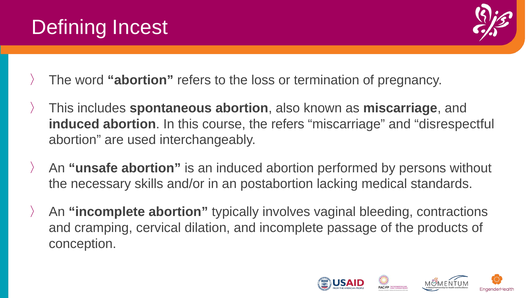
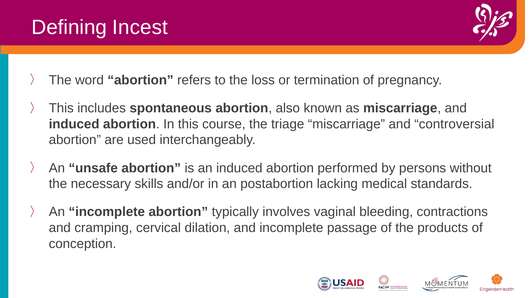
the refers: refers -> triage (288, 124)
disrespectful: disrespectful -> controversial (454, 124)
